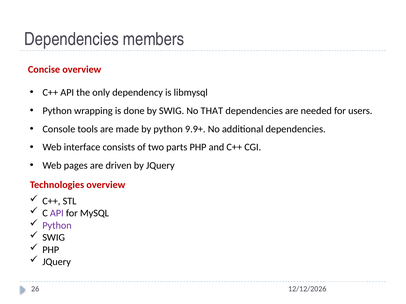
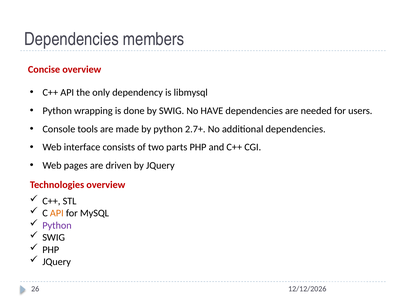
THAT: THAT -> HAVE (212, 111)
9.9+: 9.9+ -> 2.7+ (195, 129)
API colour: purple -> orange (57, 214)
